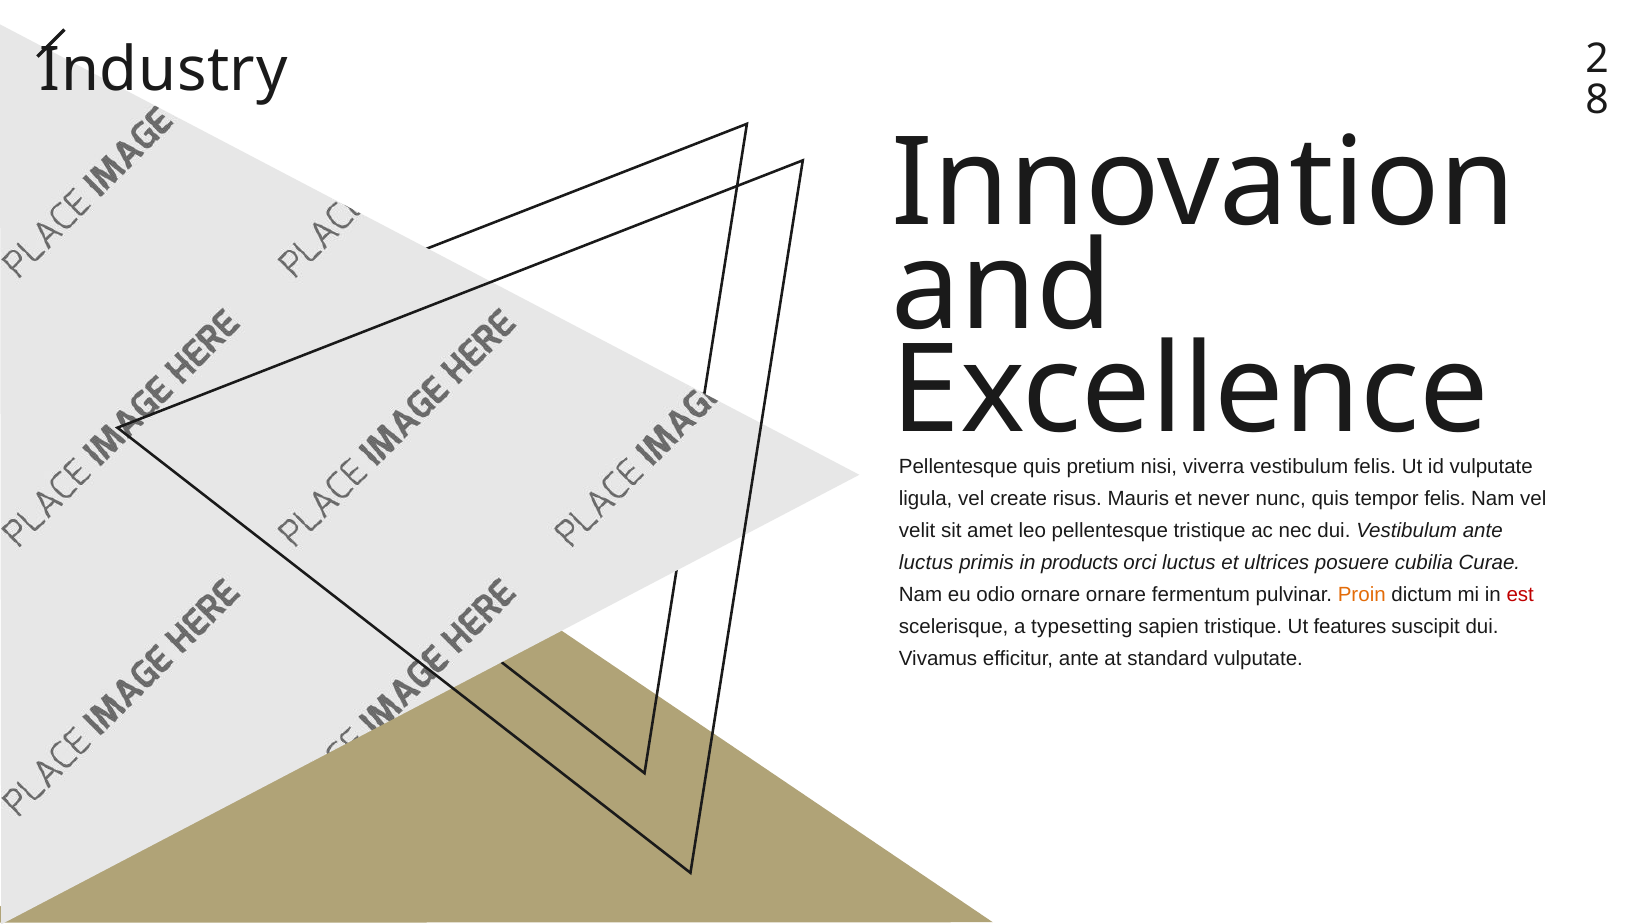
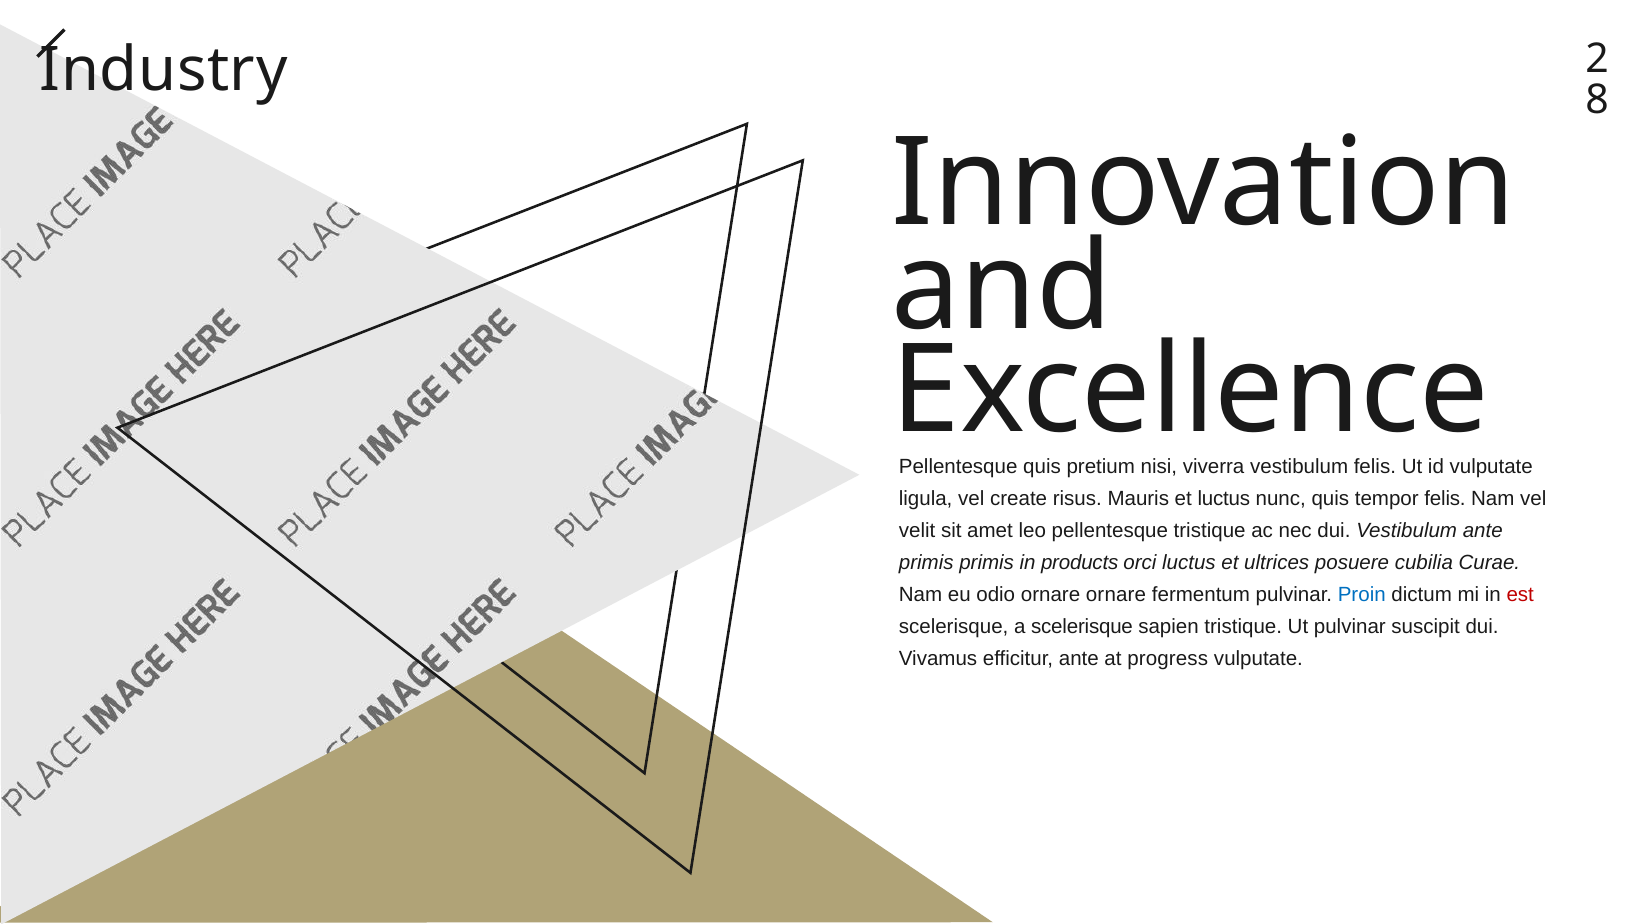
et never: never -> luctus (1224, 498)
luctus: luctus -> primis (926, 562)
Proin colour: orange -> blue (1362, 594)
a typesetting: typesetting -> scelerisque (1082, 626)
Ut features: features -> pulvinar (1350, 626)
standard: standard -> progress (1168, 658)
